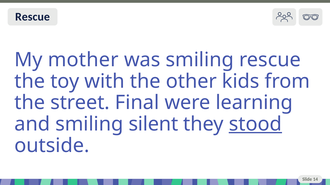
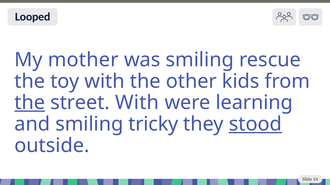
Rescue: Rescue -> Looped (33, 17)
the underline: none -> present (30, 103)
street Final: Final -> With (137, 103)
silent: silent -> tricky (153, 125)
